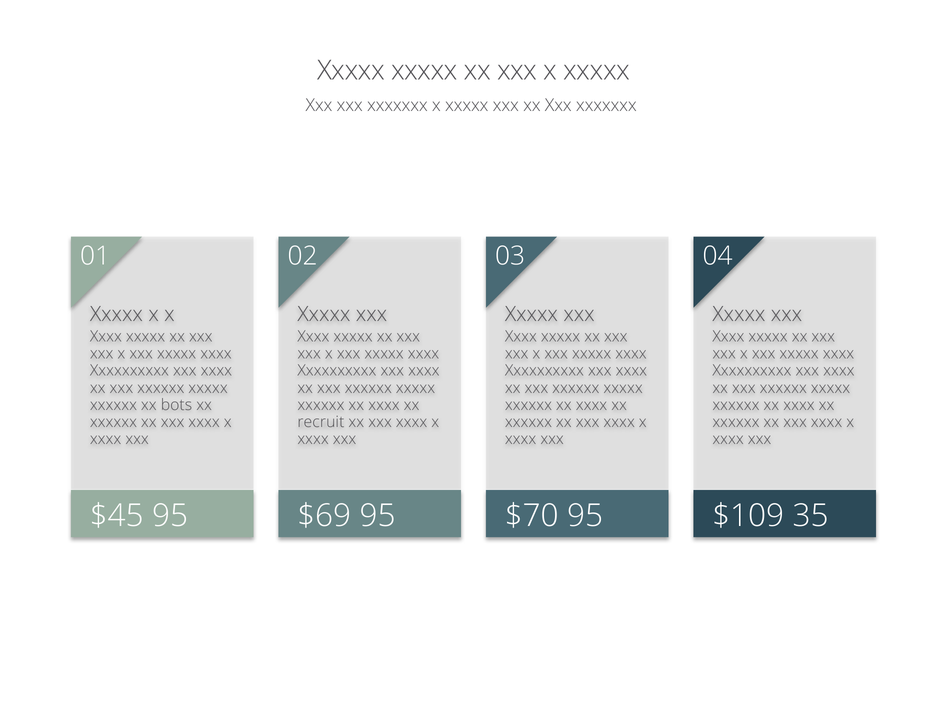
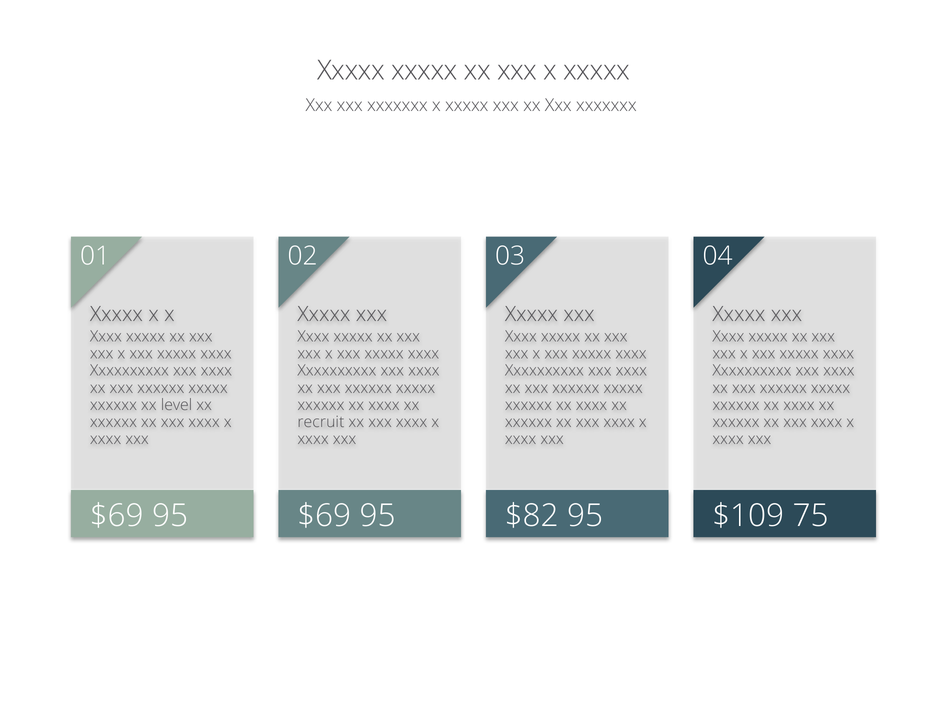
bots: bots -> level (177, 405)
$45: $45 -> $69 (117, 516)
$70: $70 -> $82 (532, 516)
35: 35 -> 75 (811, 516)
